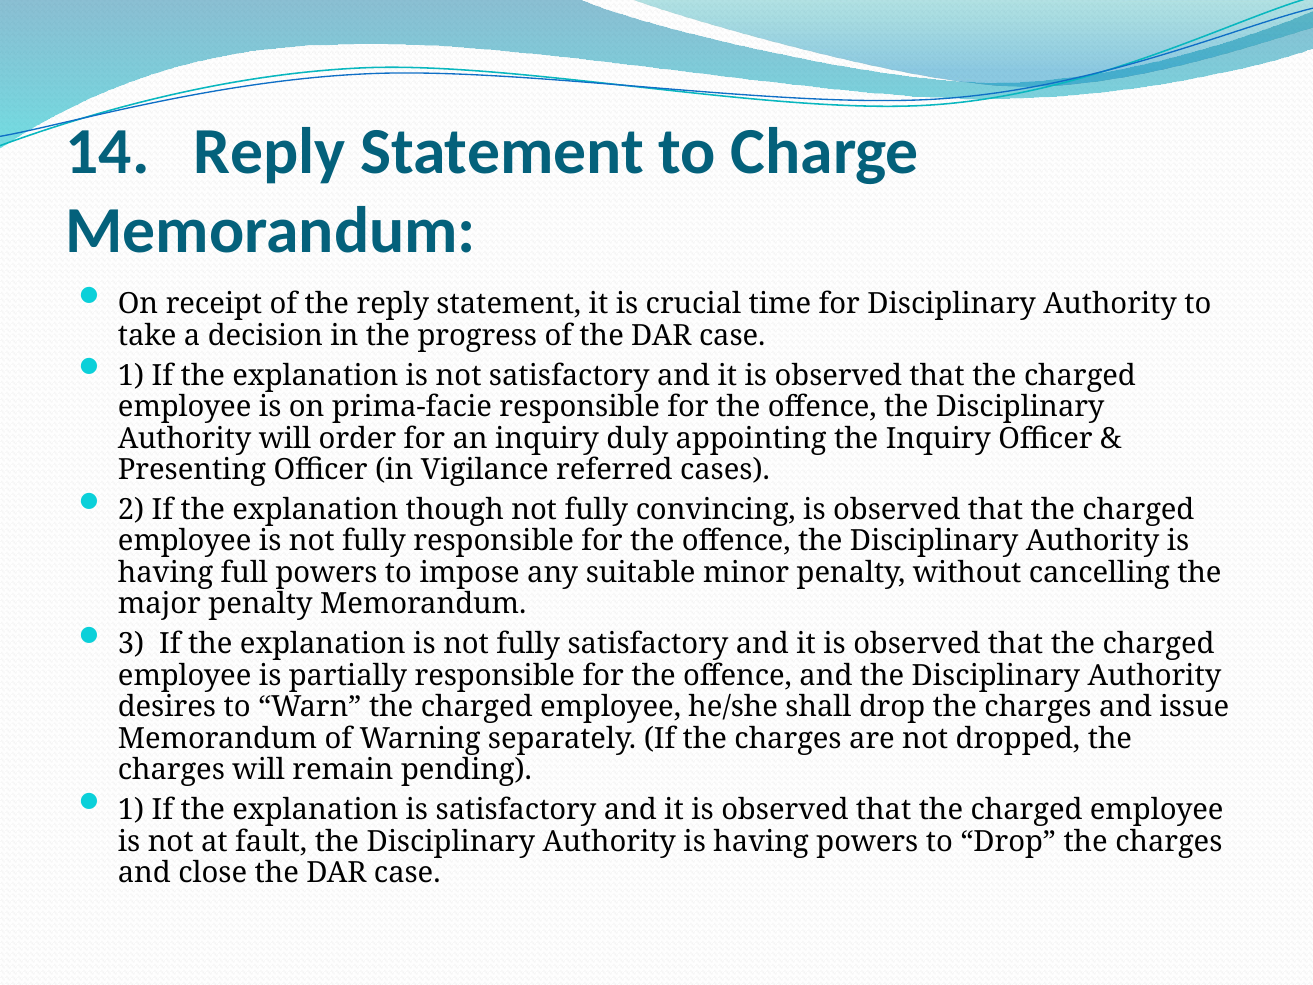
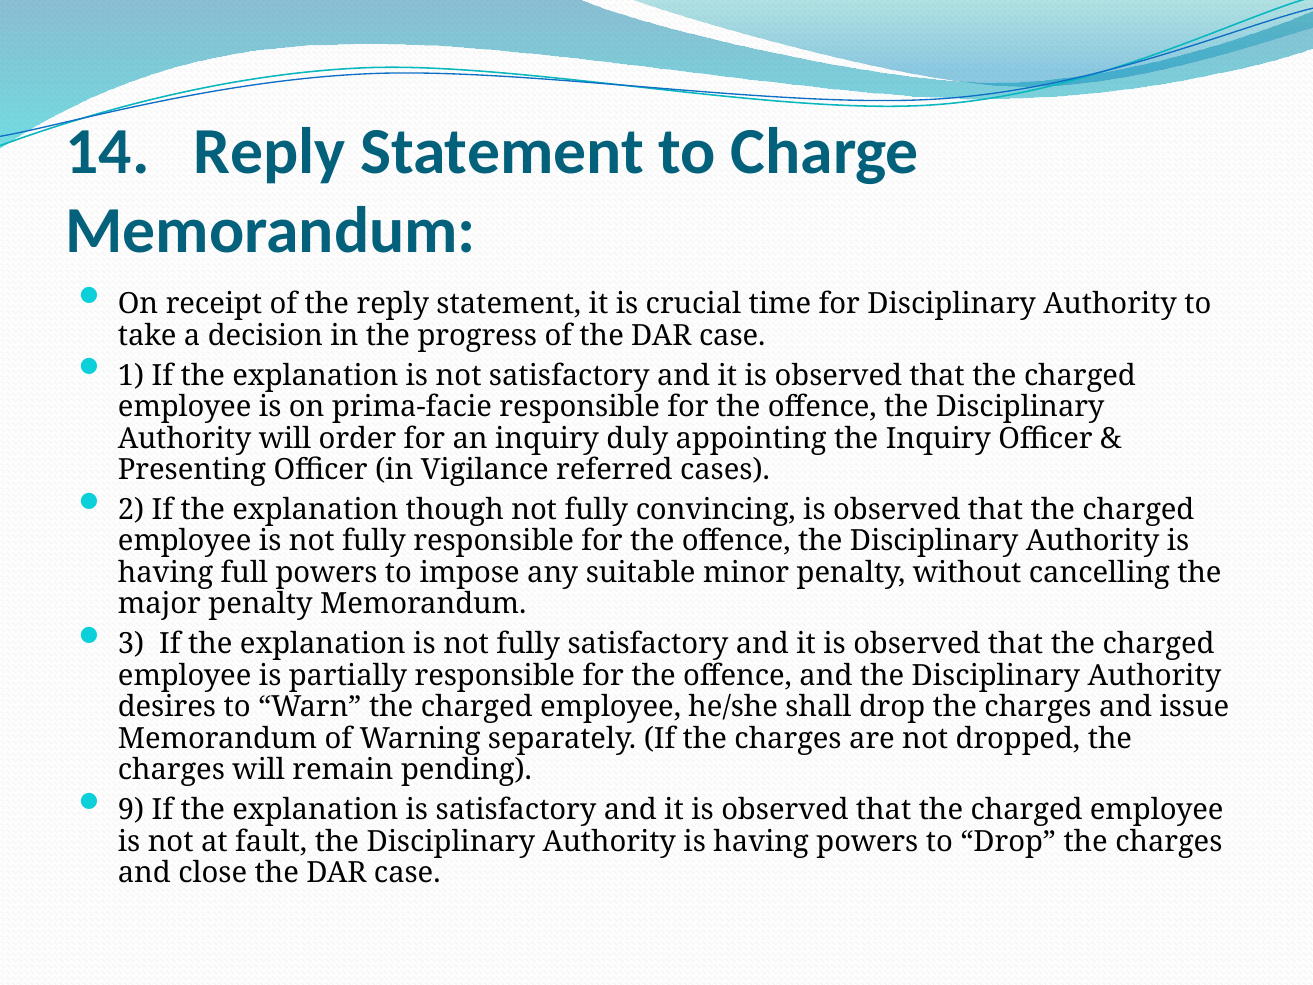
1: 1 -> 9 (131, 810)
